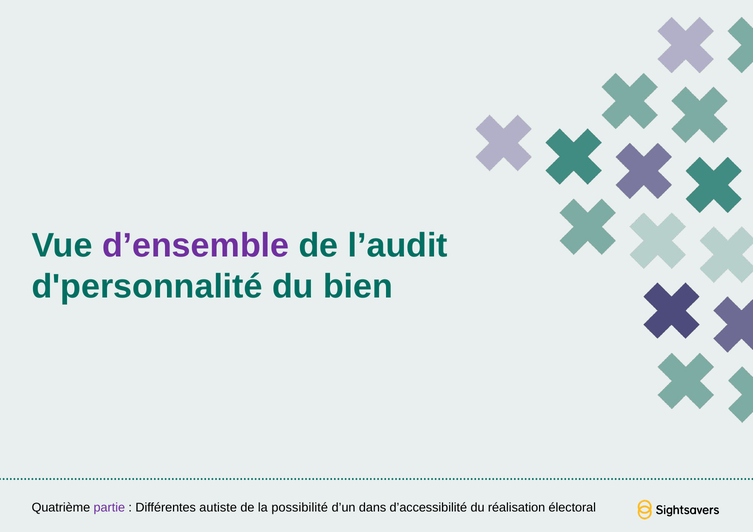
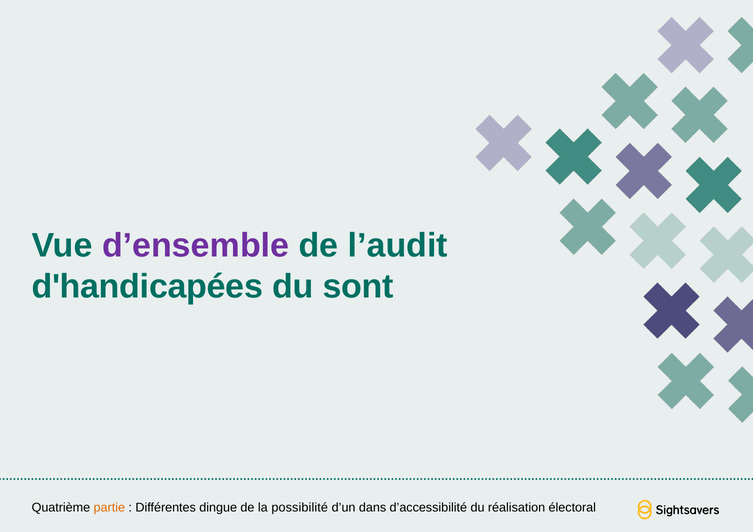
d'personnalité: d'personnalité -> d'handicapées (147, 287)
bien: bien -> sont (358, 287)
partie colour: purple -> orange (109, 508)
autiste: autiste -> dingue (218, 508)
